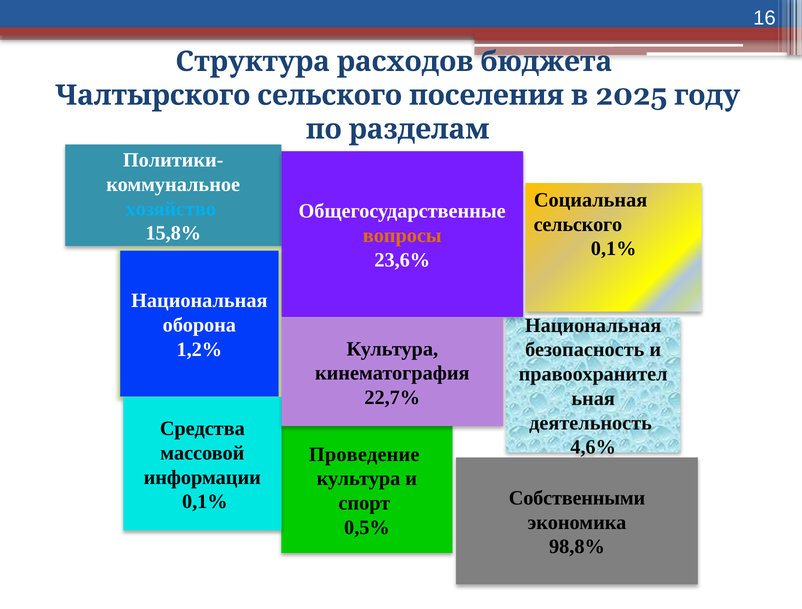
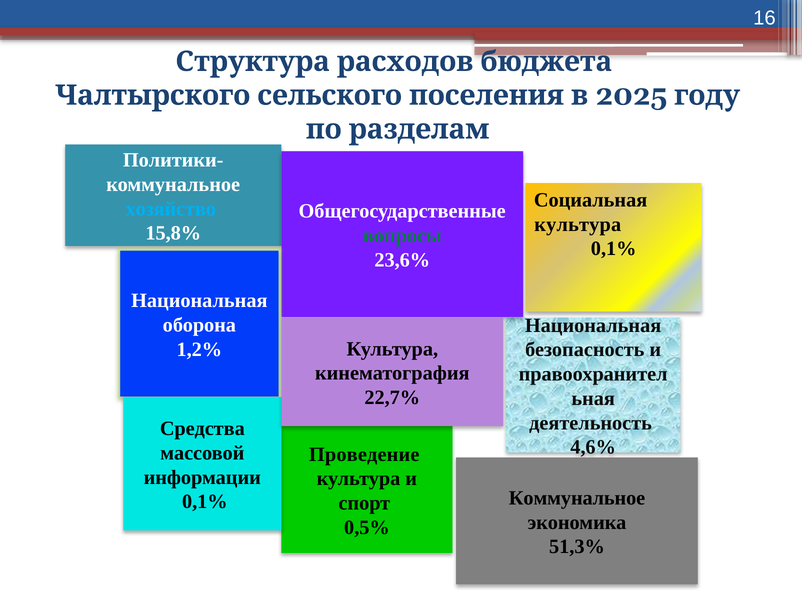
сельского: сельского -> культура (578, 224)
вопросы colour: orange -> green (402, 235)
Собственными: Собственными -> Коммунальное (577, 498)
98,8%: 98,8% -> 51,3% (577, 546)
